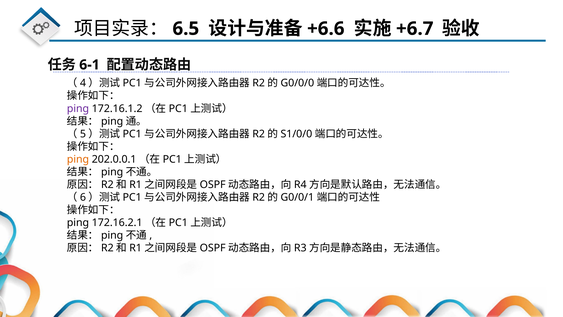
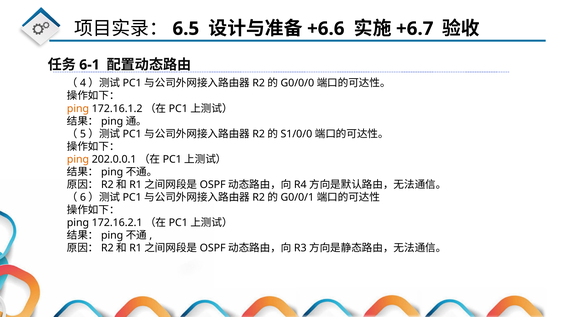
ping colour: purple -> orange (78, 108)
